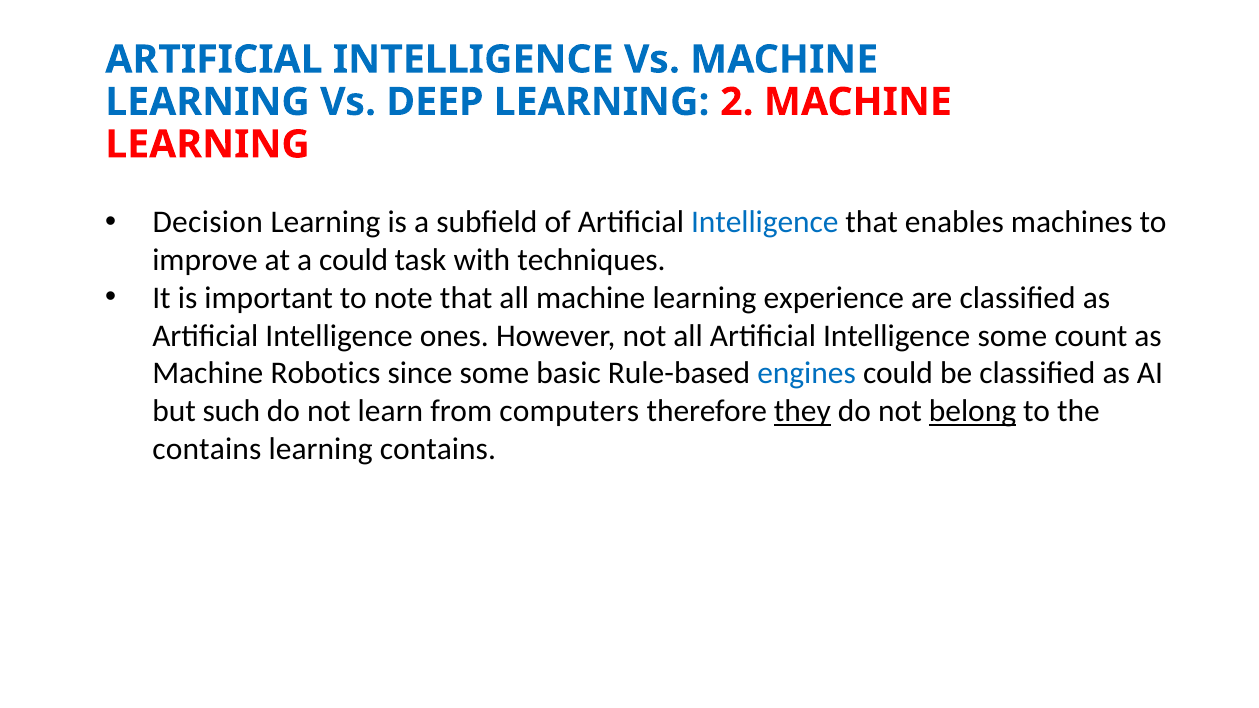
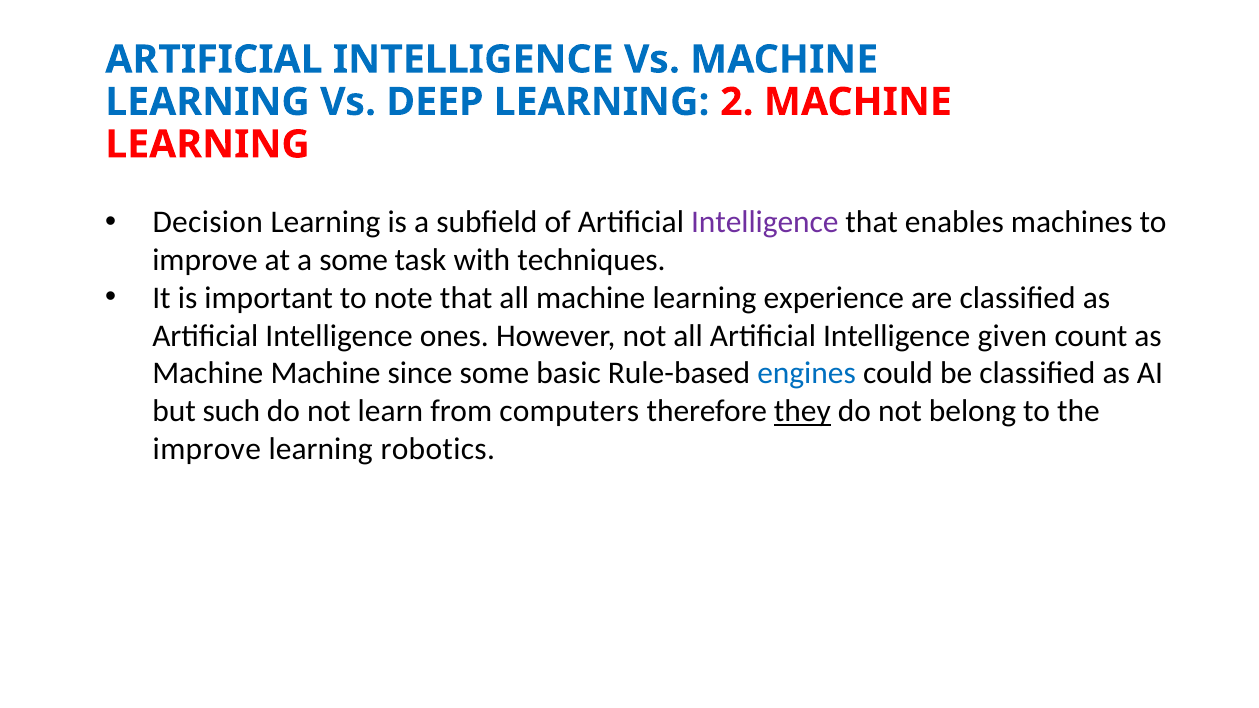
Intelligence colour: blue -> purple (765, 222)
a could: could -> some (354, 260)
Intelligence some: some -> given (1012, 336)
Machine Robotics: Robotics -> Machine (326, 374)
belong underline: present -> none (972, 411)
contains: contains -> improve (207, 449)
learning contains: contains -> robotics (438, 449)
